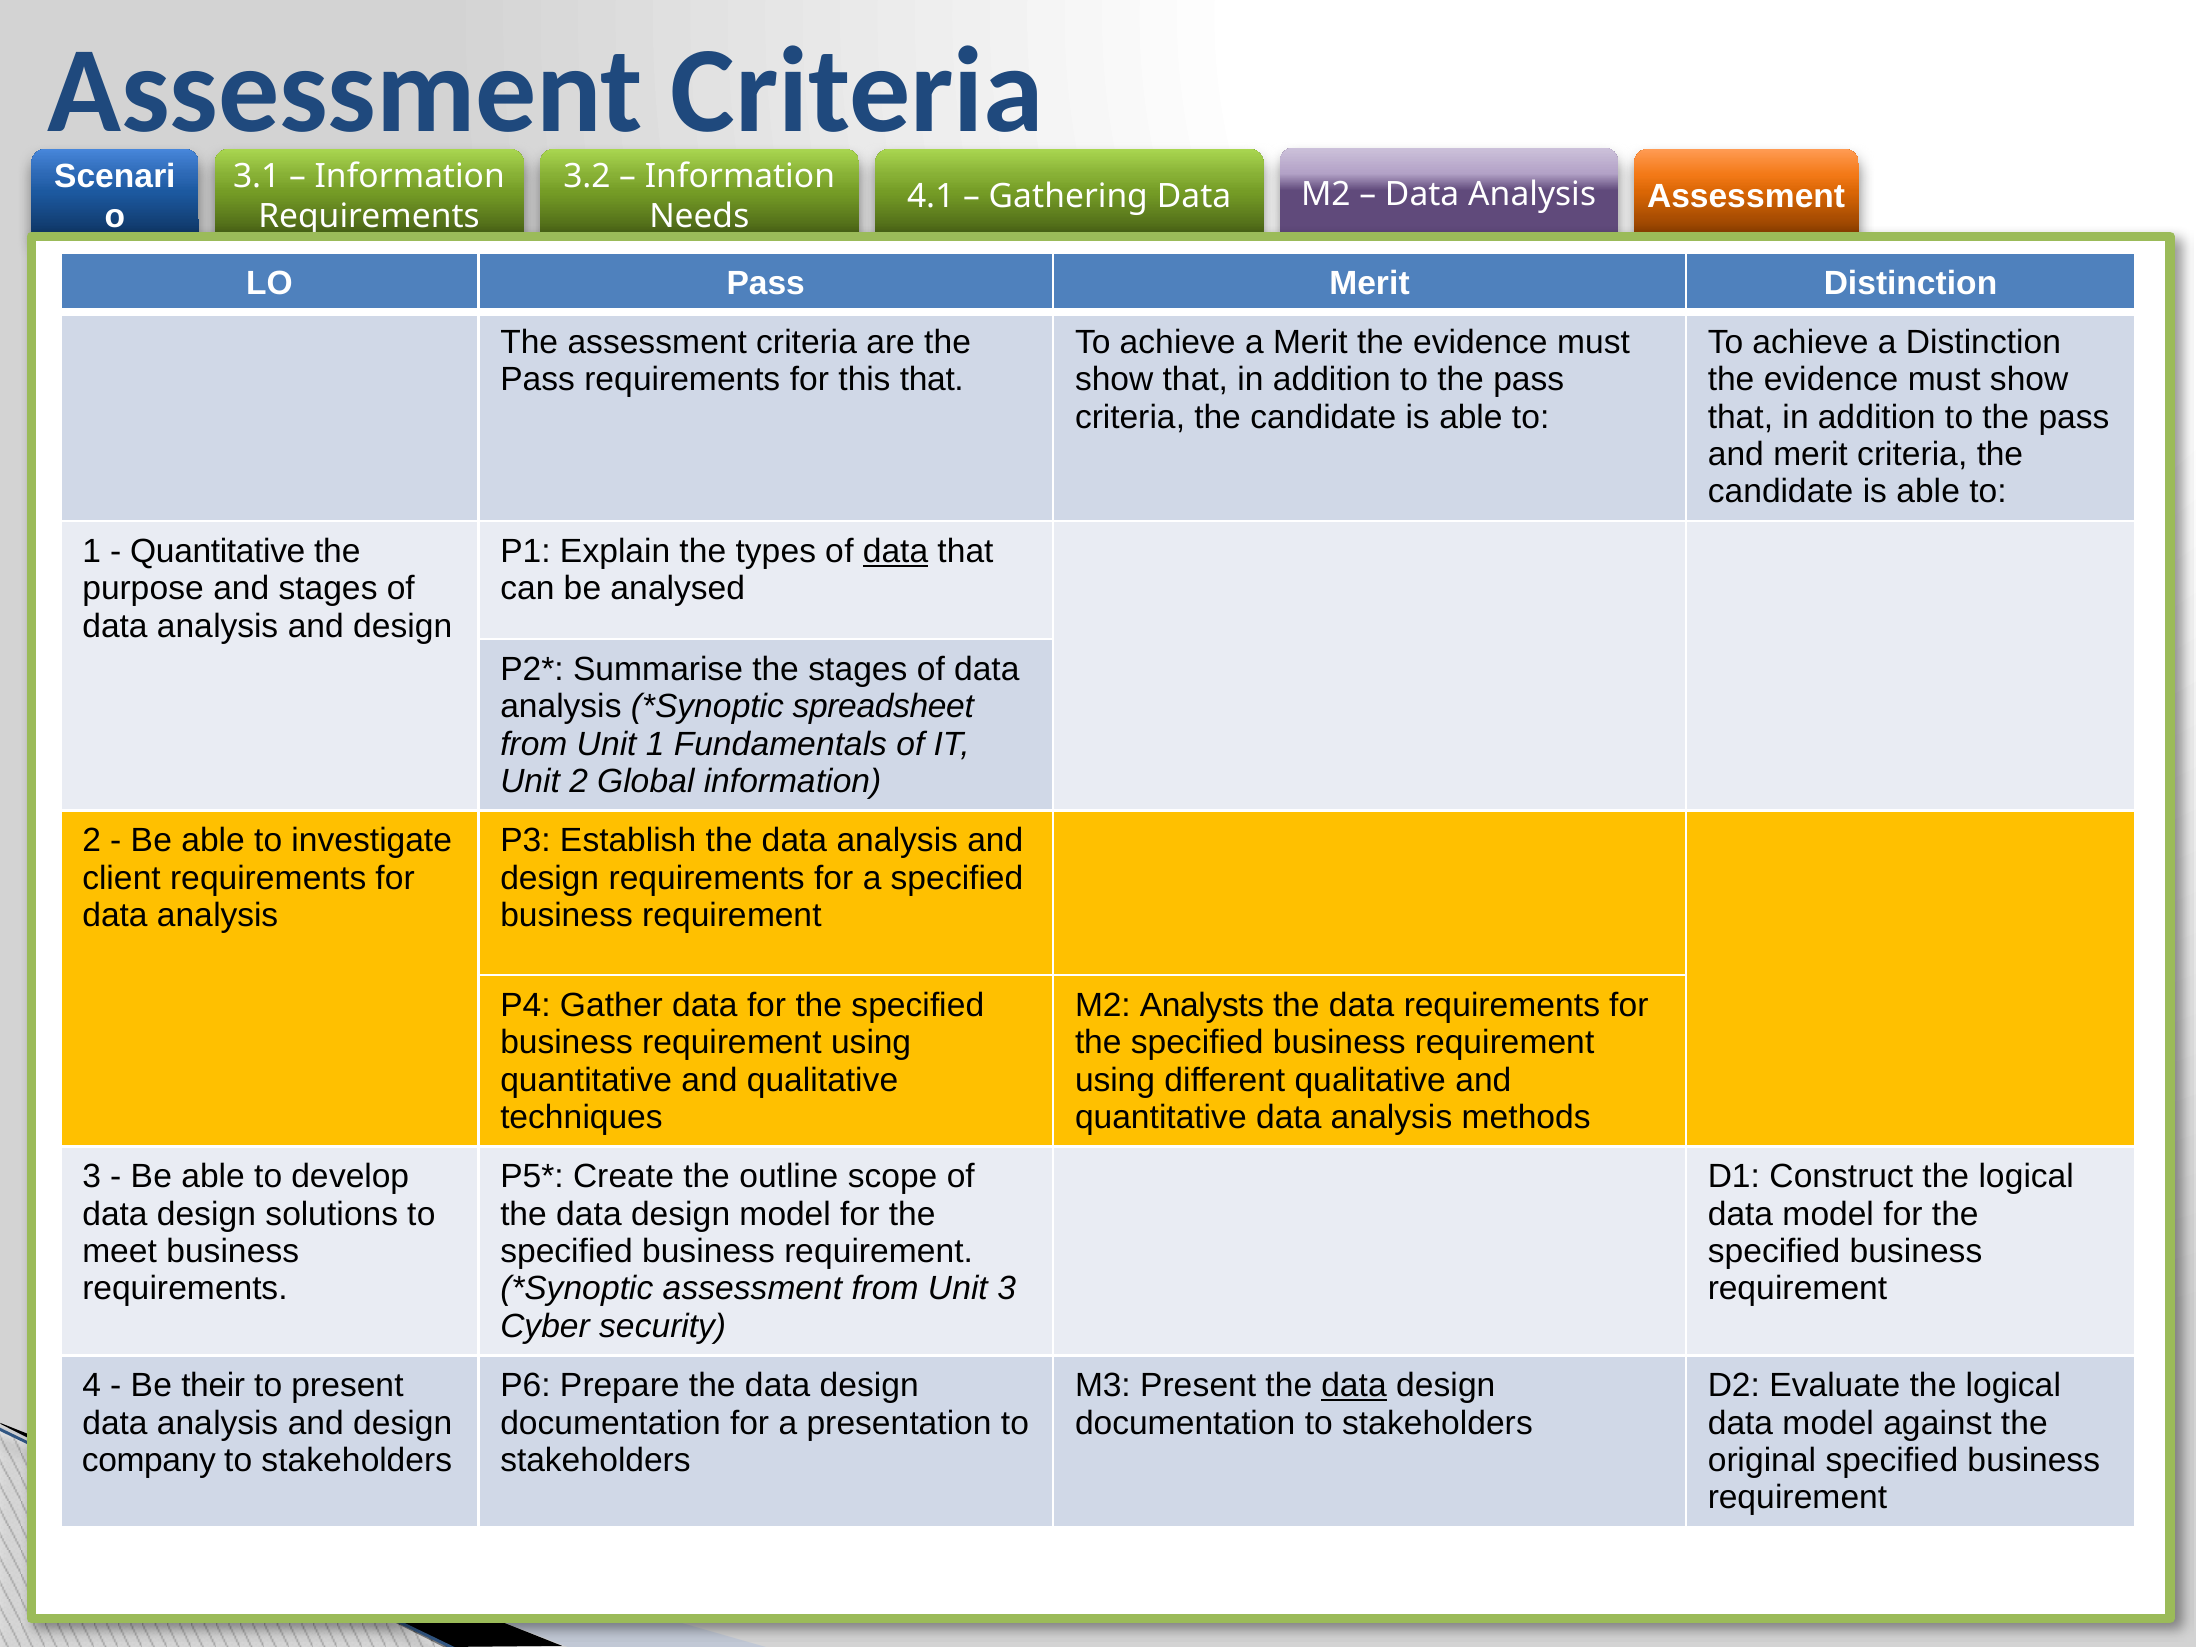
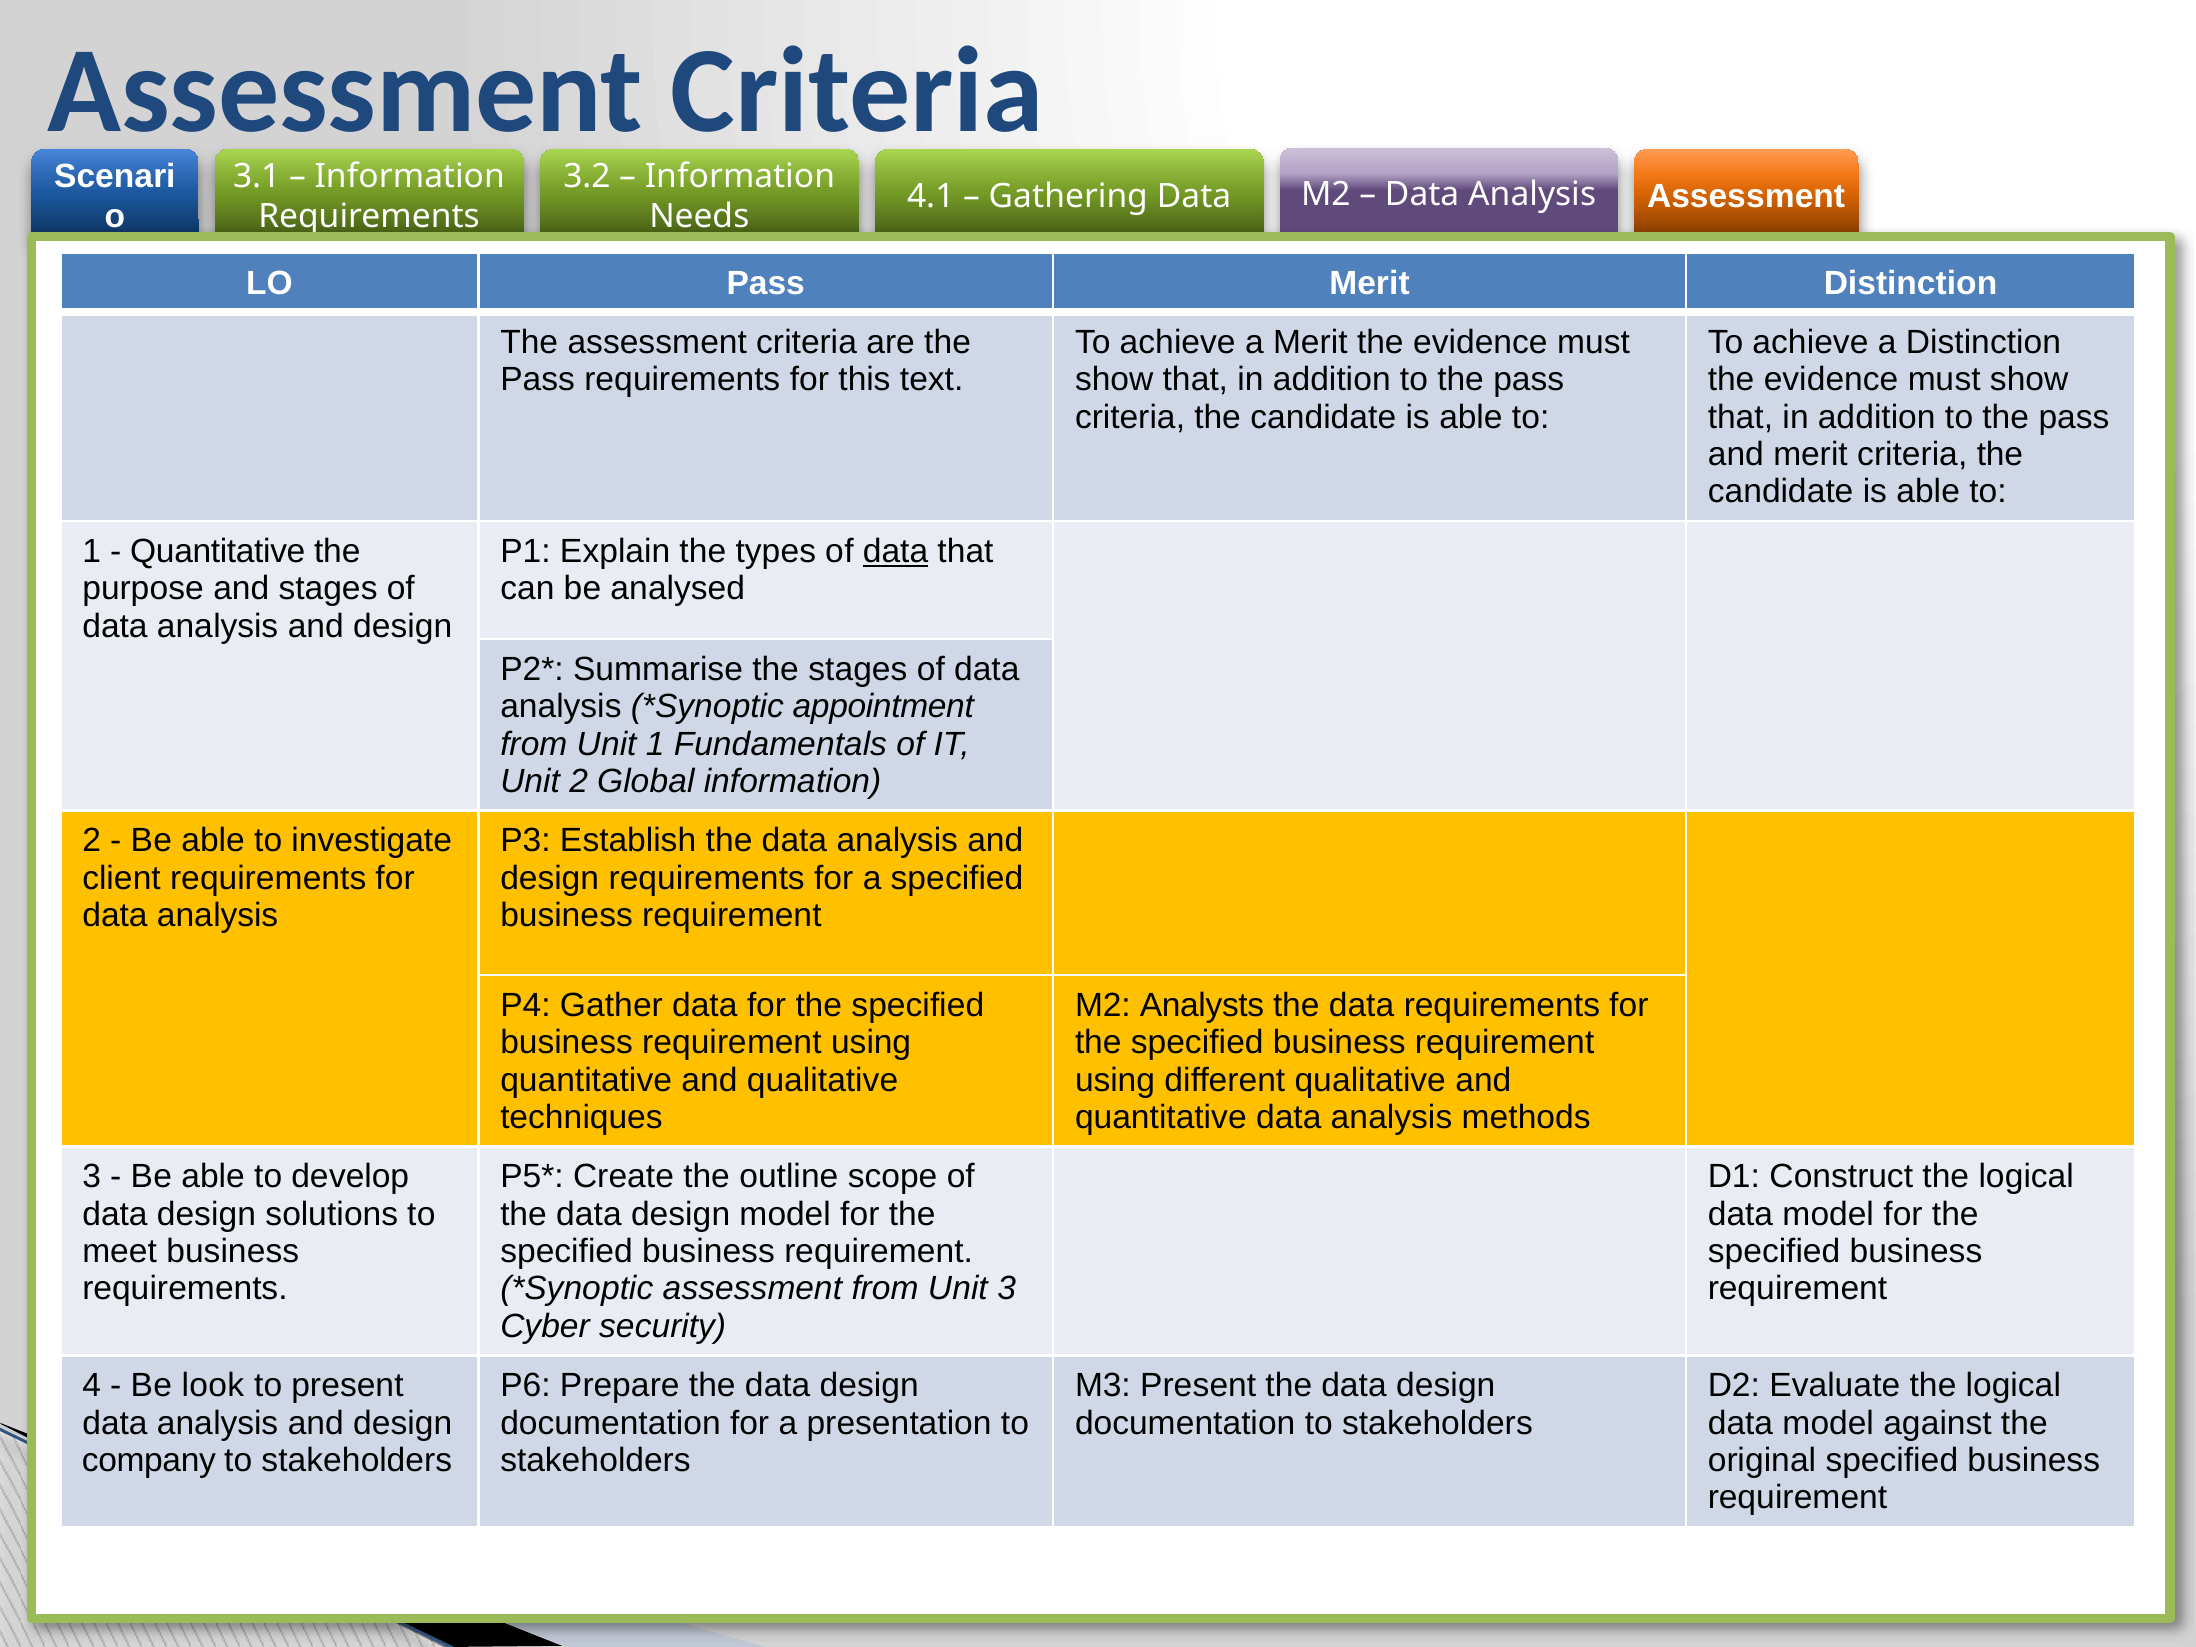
this that: that -> text (932, 380)
spreadsheet: spreadsheet -> appointment (883, 707)
their: their -> look (213, 1386)
data underline: present -> none (1354, 1386)
